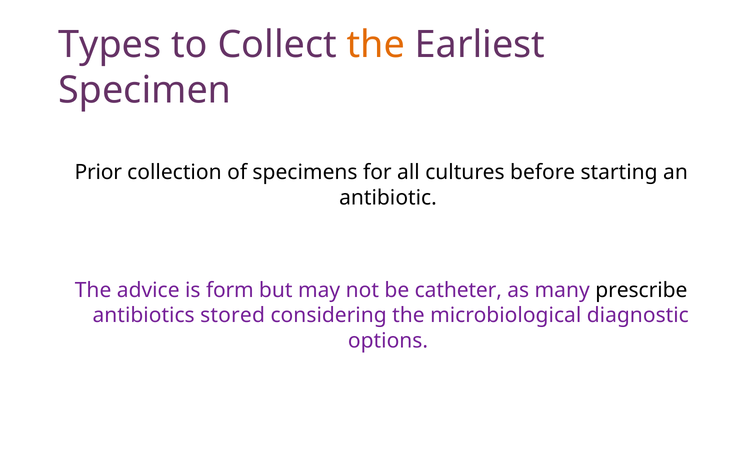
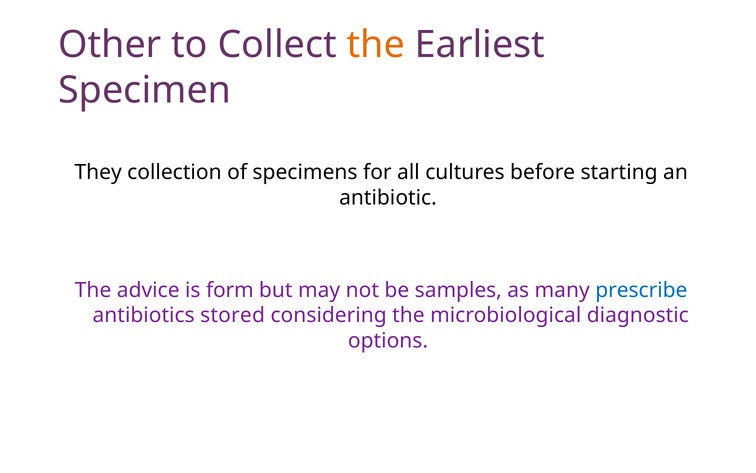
Types: Types -> Other (110, 45)
Prior: Prior -> They (98, 172)
catheter: catheter -> samples (458, 290)
prescribe colour: black -> blue (641, 290)
